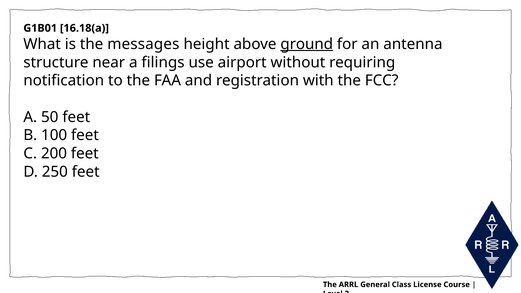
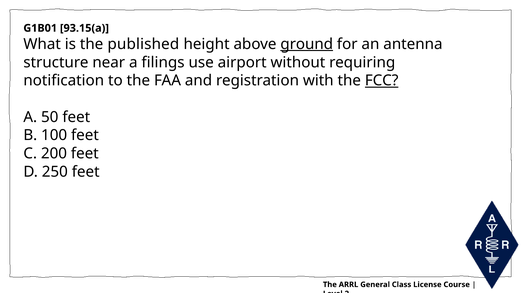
16.18(a: 16.18(a -> 93.15(a (84, 28)
messages: messages -> published (143, 44)
FCC underline: none -> present (382, 81)
